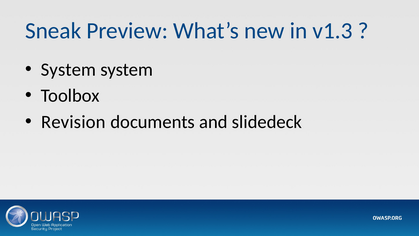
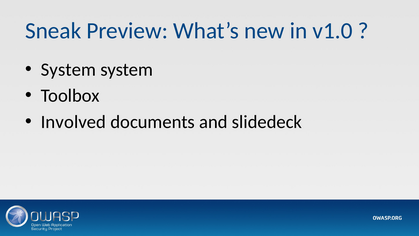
v1.3: v1.3 -> v1.0 (333, 31)
Revision: Revision -> Involved (73, 122)
